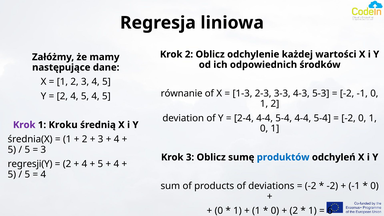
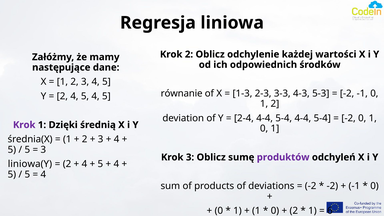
Kroku: Kroku -> Dzięki (63, 125)
produktów colour: blue -> purple (283, 157)
regresji(Y: regresji(Y -> liniowa(Y (30, 164)
